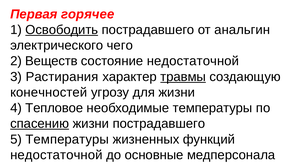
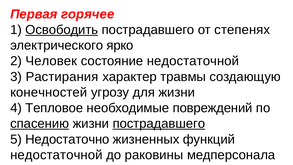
анальгин: анальгин -> степенях (242, 30)
чего: чего -> ярко (120, 45)
Веществ: Веществ -> Человек (51, 61)
травмы underline: present -> none (183, 77)
необходимые температуры: температуры -> повреждений (213, 108)
пострадавшего underline: none -> present (159, 124)
5 Температуры: Температуры -> Недостаточно (67, 139)
основные: основные -> раковины (154, 155)
